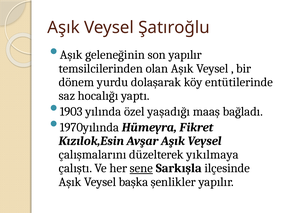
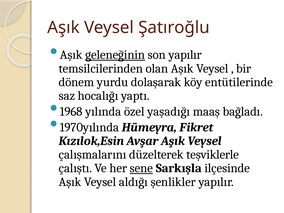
geleneğinin underline: none -> present (115, 55)
1903: 1903 -> 1968 (71, 112)
yıkılmaya: yıkılmaya -> teşviklerle (213, 155)
başka: başka -> aldığı (133, 182)
